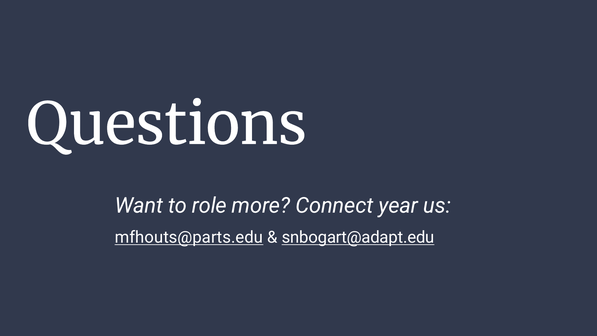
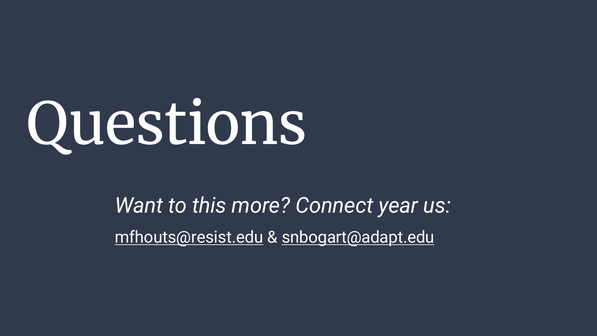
role: role -> this (209, 206)
mfhouts@parts.edu: mfhouts@parts.edu -> mfhouts@resist.edu (189, 237)
